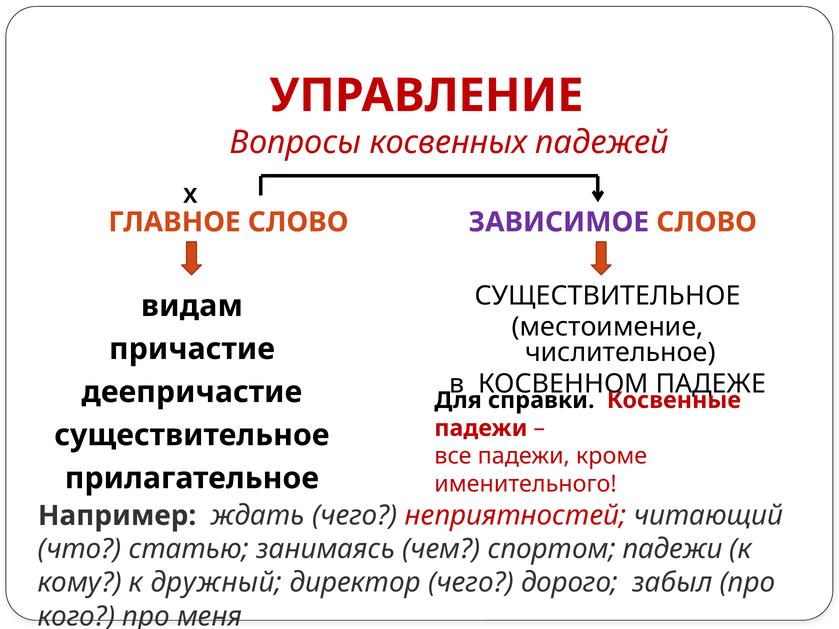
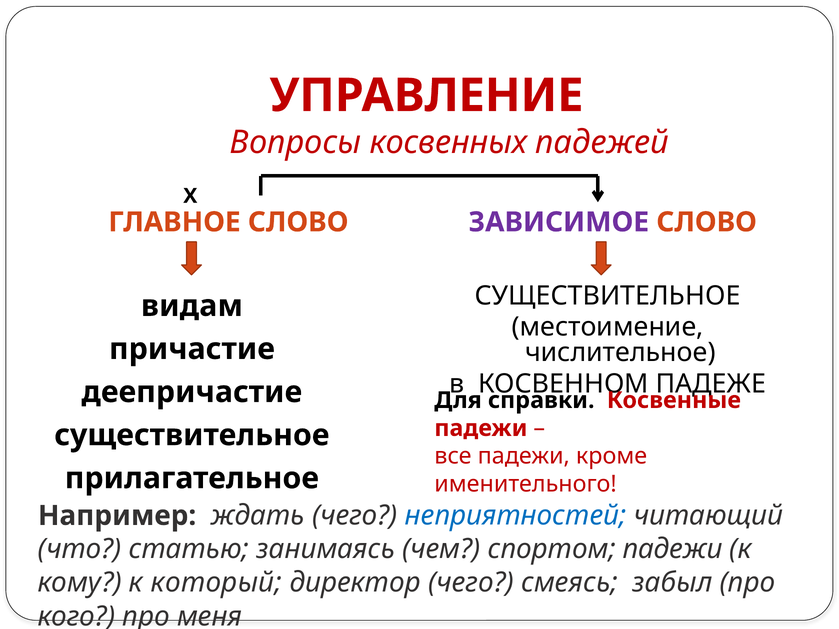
неприятностей colour: red -> blue (516, 516)
дружный: дружный -> который (216, 583)
дорого: дорого -> смеясь (569, 583)
